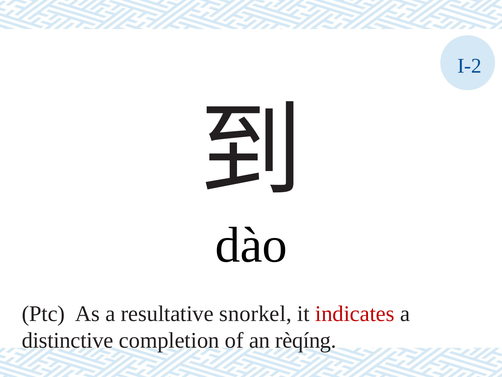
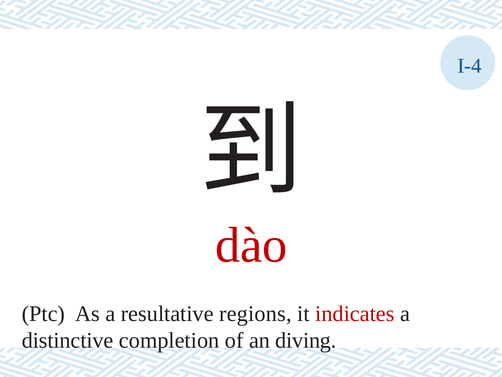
I-2: I-2 -> I-4 (470, 66)
dào colour: black -> red (251, 245)
snorkel: snorkel -> regions (255, 313)
rèqíng: rèqíng -> diving (306, 340)
